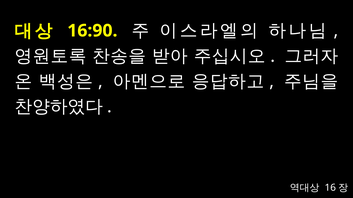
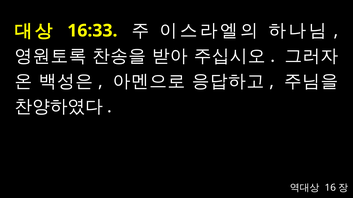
16:90: 16:90 -> 16:33 (92, 31)
